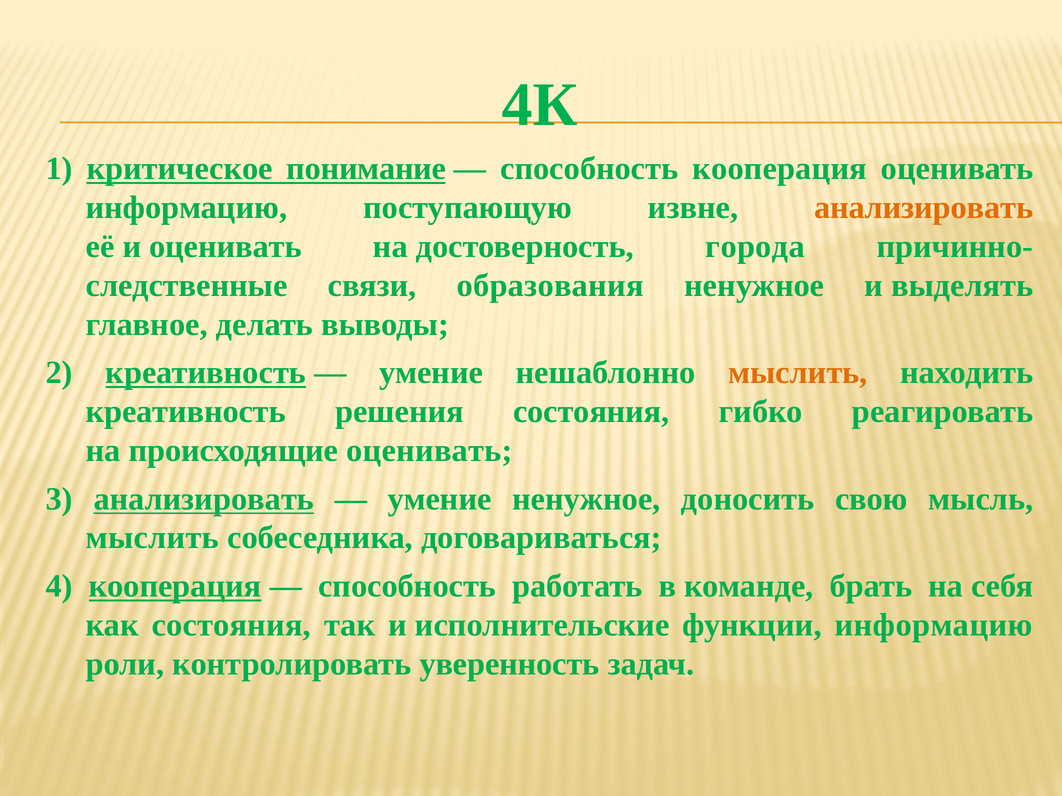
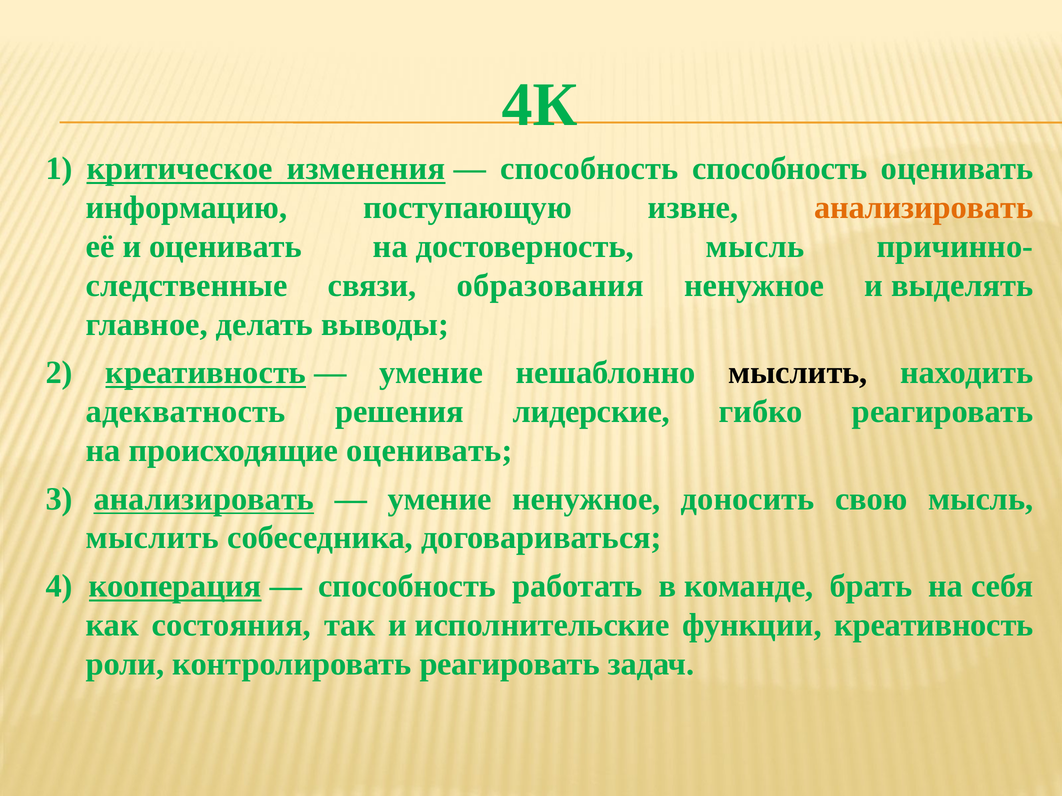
понимание: понимание -> изменения (366, 169)
способность кооперация: кооперация -> способность (780, 169)
достоверность города: города -> мысль (755, 247)
мыслить colour: orange -> black (798, 373)
креативность: креативность -> адекватность (186, 412)
решения состояния: состояния -> лидерские (591, 412)
функции информацию: информацию -> креативность (934, 625)
контролировать уверенность: уверенность -> реагировать (510, 664)
